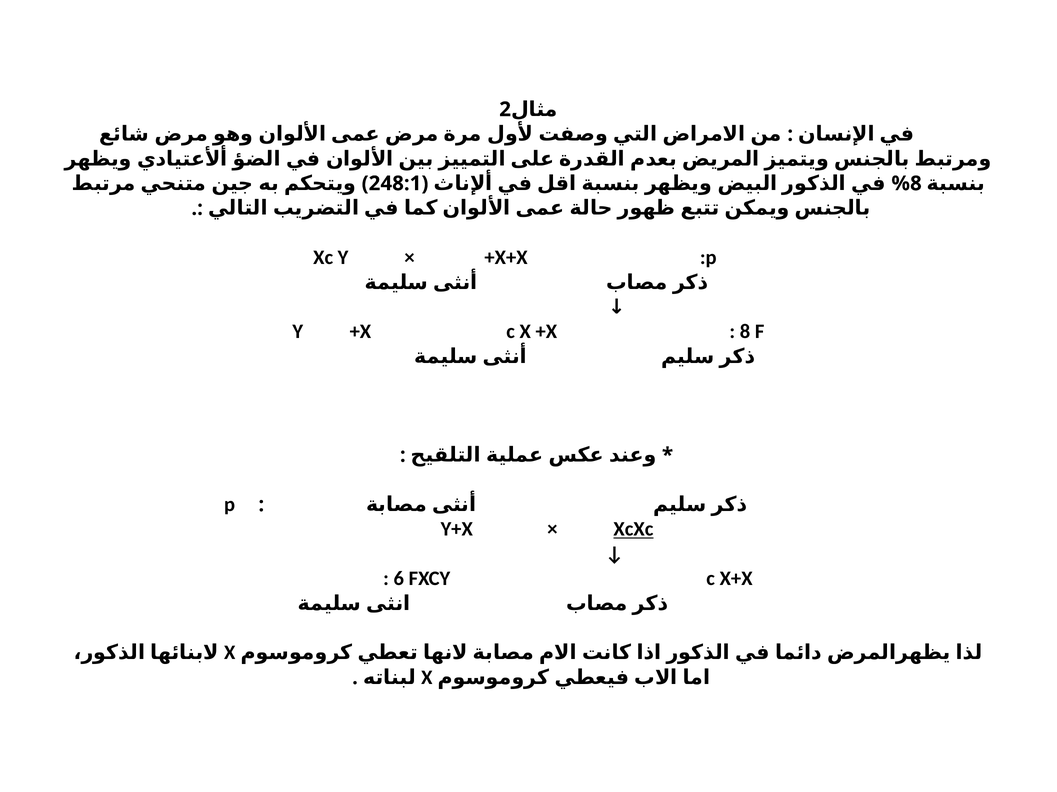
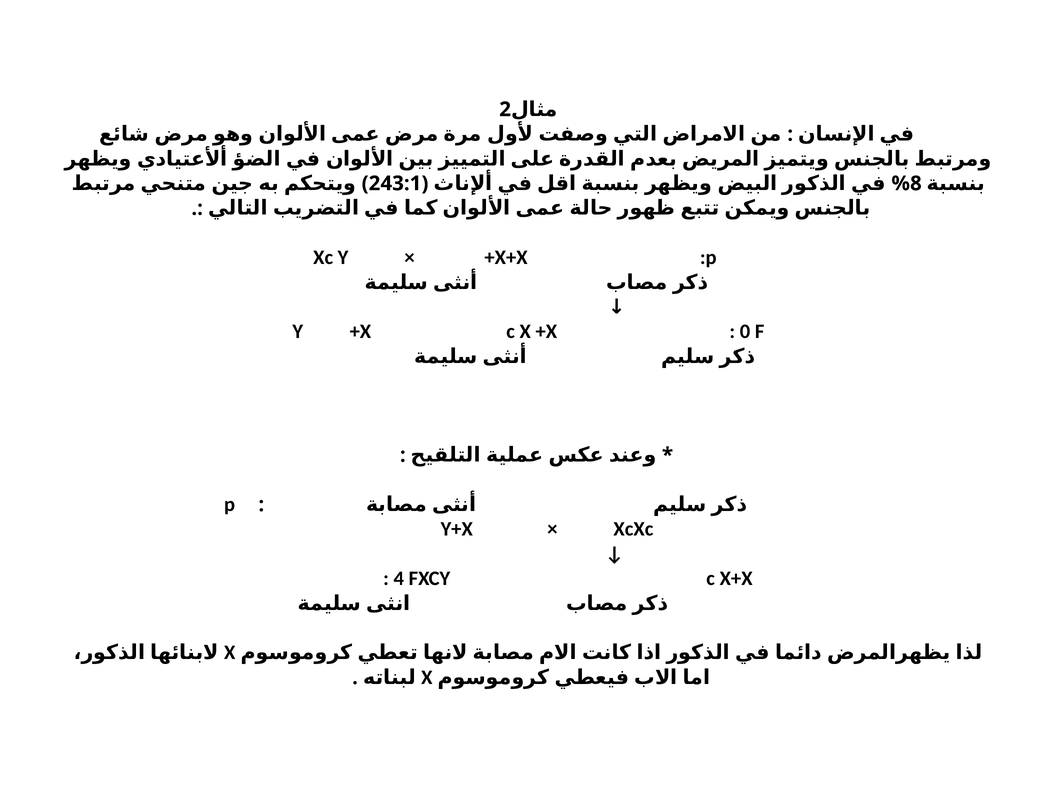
248:1: 248:1 -> 243:1 (395, 184)
8: 8 -> 0 (745, 332)
XcXc underline: present -> none (633, 530)
6: 6 -> 4 (399, 579)
